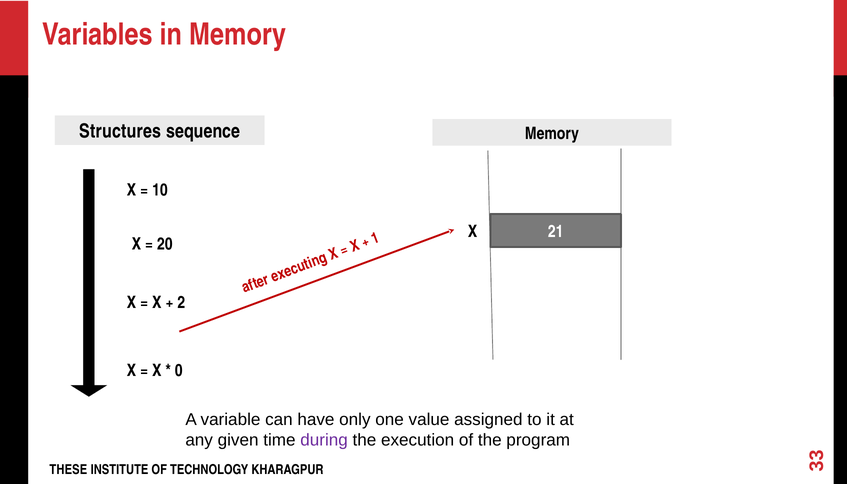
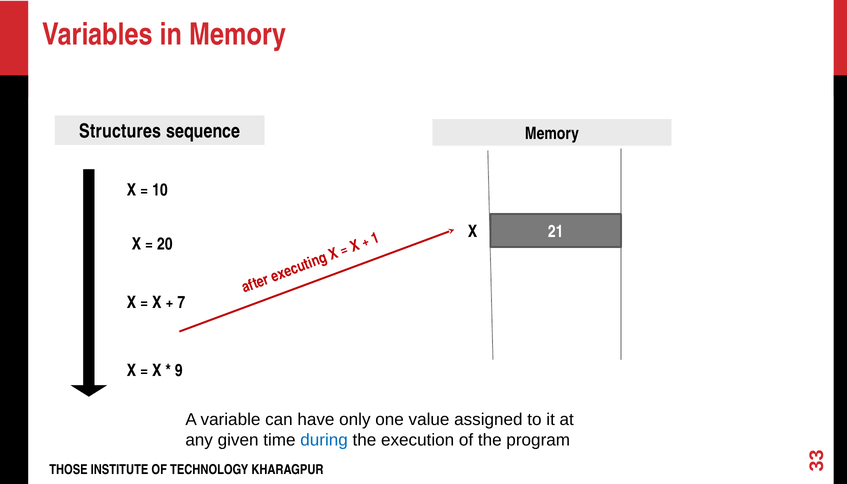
2: 2 -> 7 (181, 303)
0: 0 -> 9 (179, 371)
during colour: purple -> blue (324, 440)
THESE: THESE -> THOSE (68, 470)
